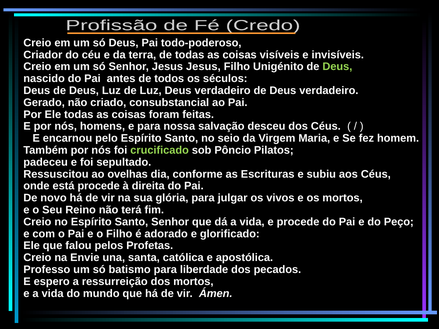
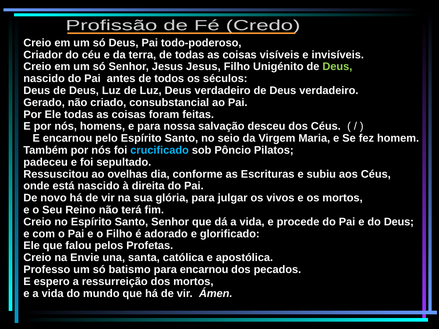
crucificado colour: light green -> light blue (160, 150)
está procede: procede -> nascido (99, 186)
do Peço: Peço -> Deus (399, 222)
para liberdade: liberdade -> encarnou (204, 270)
